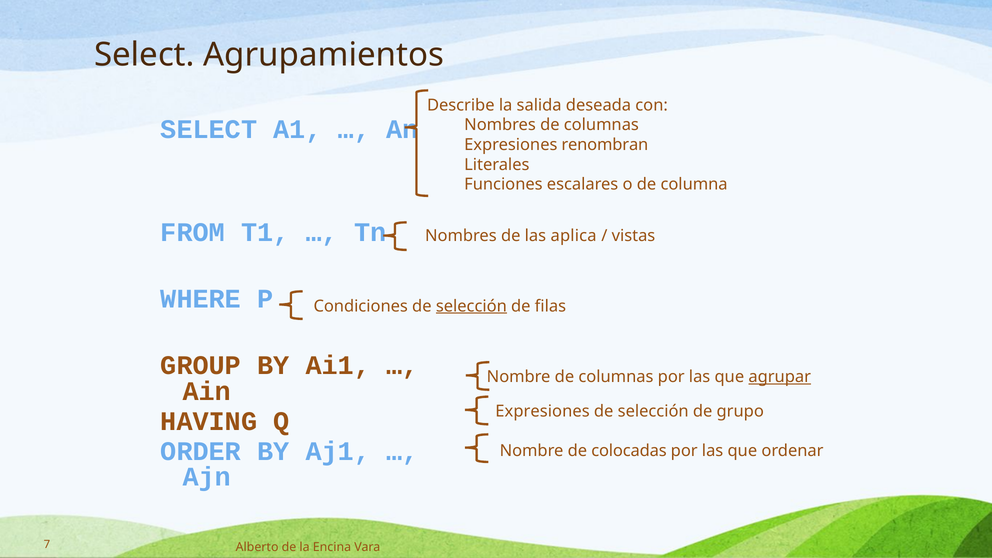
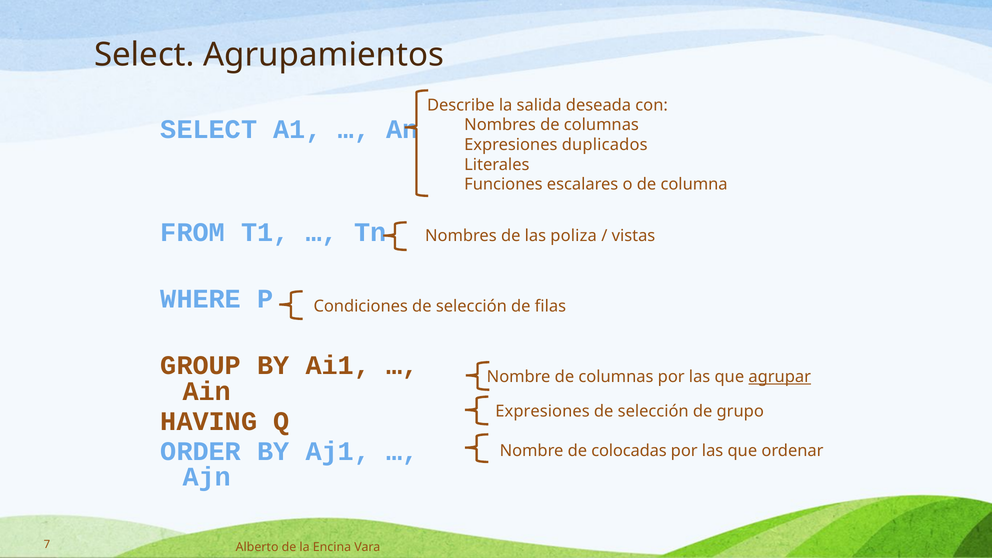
renombran: renombran -> duplicados (605, 145)
aplica: aplica -> poliza (574, 236)
selección underline: present -> none (471, 306)
